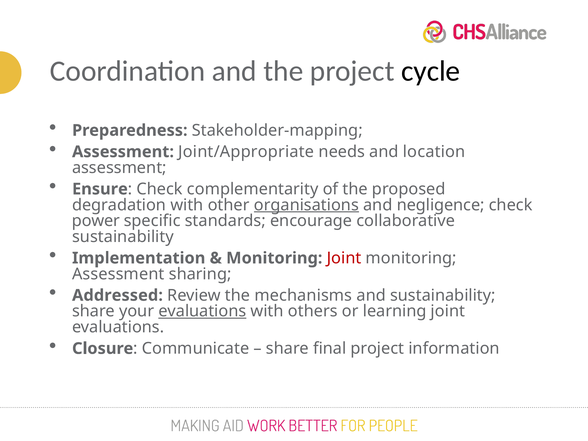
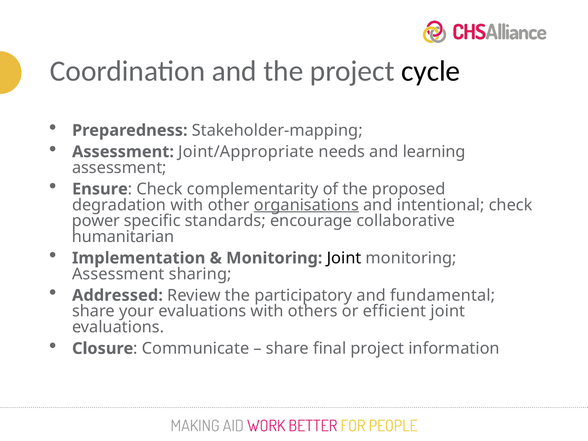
location: location -> learning (434, 152)
negligence: negligence -> intentional (441, 205)
sustainability: sustainability -> humanitarian (123, 237)
Joint colour: red -> black (344, 258)
mechanisms: mechanisms -> participatory (303, 295)
and sustainability: sustainability -> fundamental (443, 295)
evaluations underline: present -> none (202, 311)
learning: learning -> efficient (395, 311)
